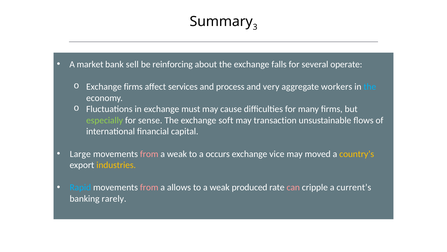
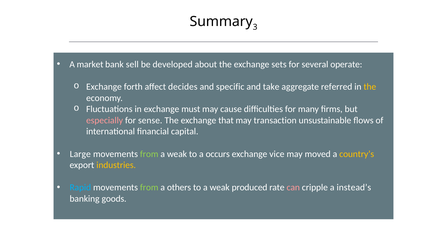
reinforcing: reinforcing -> developed (173, 64)
falls: falls -> sets (279, 64)
Exchange firms: firms -> forth (133, 87)
services: services -> decides (183, 87)
process: process -> specific (230, 87)
very: very -> take (271, 87)
workers: workers -> referred (337, 87)
the colour: light blue -> yellow (370, 87)
especially colour: light green -> pink (105, 120)
soft: soft -> that (226, 120)
from colour: pink -> light green (149, 154)
from colour: pink -> light green (149, 187)
allows: allows -> others (179, 187)
current’s: current’s -> instead’s (354, 187)
rarely: rarely -> goods (114, 198)
